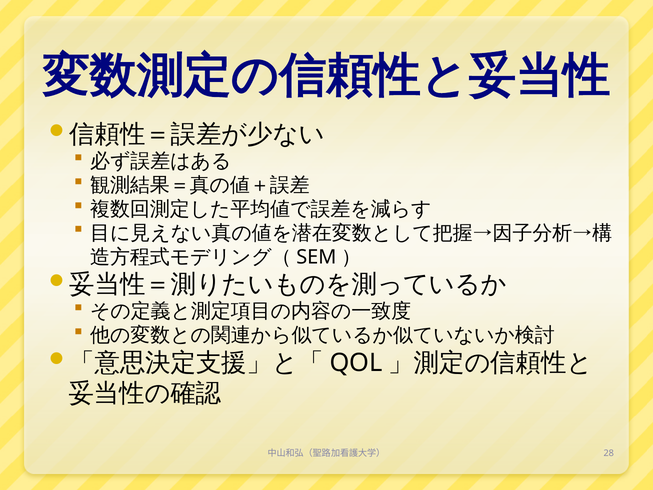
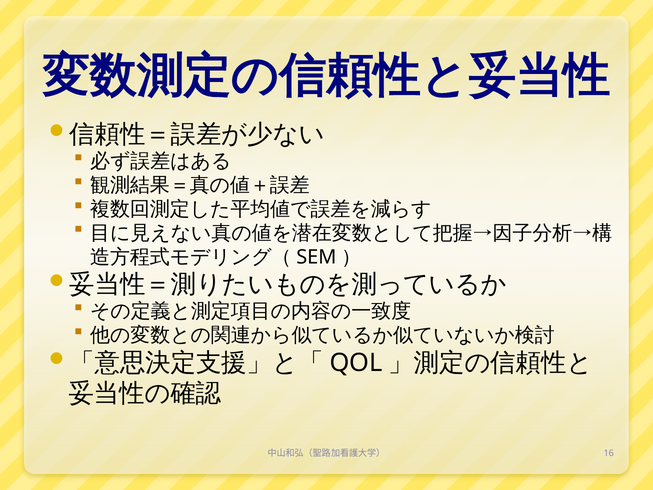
28: 28 -> 16 (609, 453)
